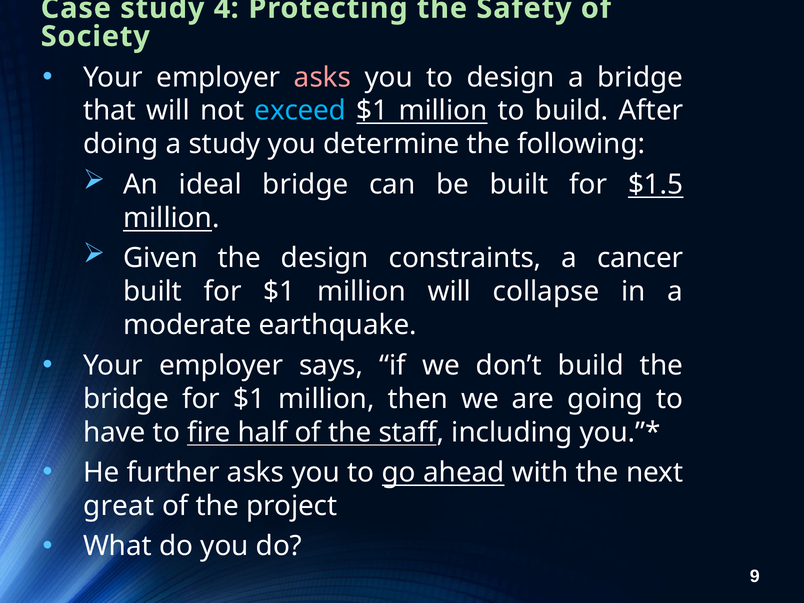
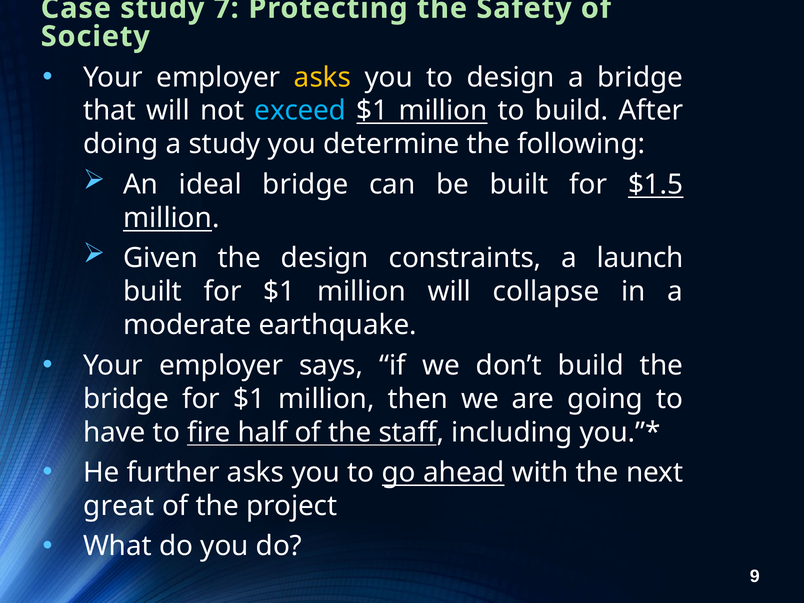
4: 4 -> 7 (226, 8)
asks colour: pink -> yellow (322, 77)
cancer: cancer -> launch (640, 258)
